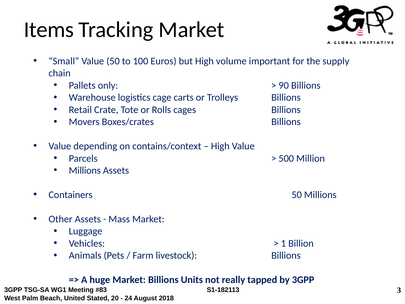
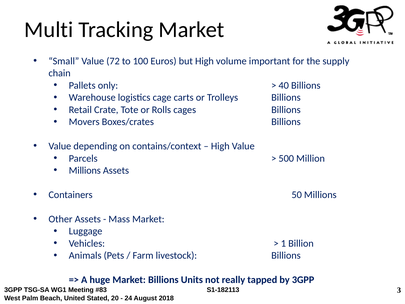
Items: Items -> Multi (49, 30)
Value 50: 50 -> 72 (113, 61)
90: 90 -> 40 (284, 85)
